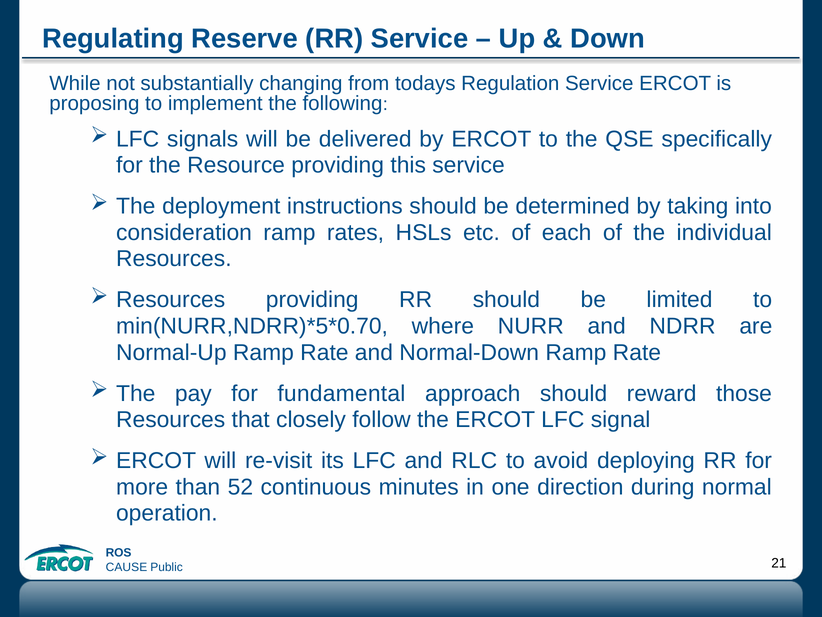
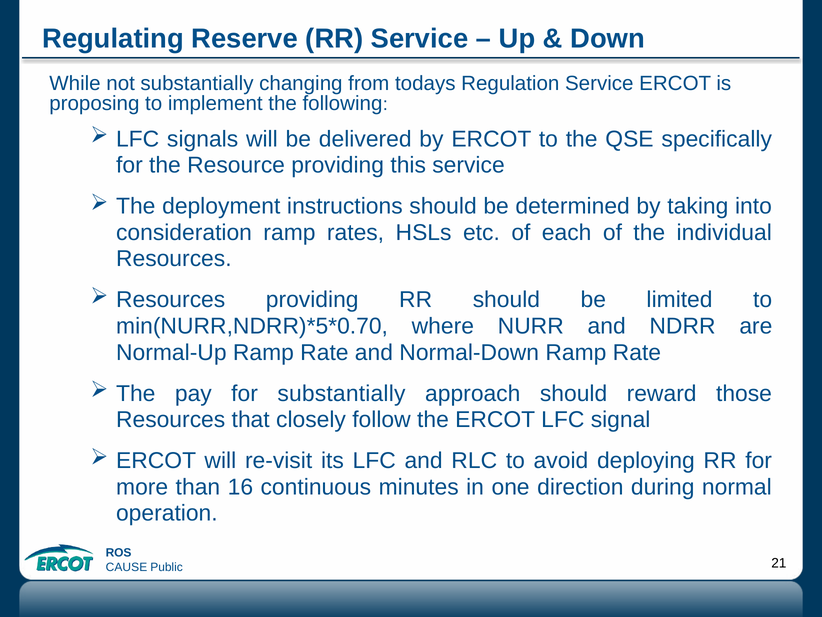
for fundamental: fundamental -> substantially (341, 393)
52: 52 -> 16 (240, 487)
